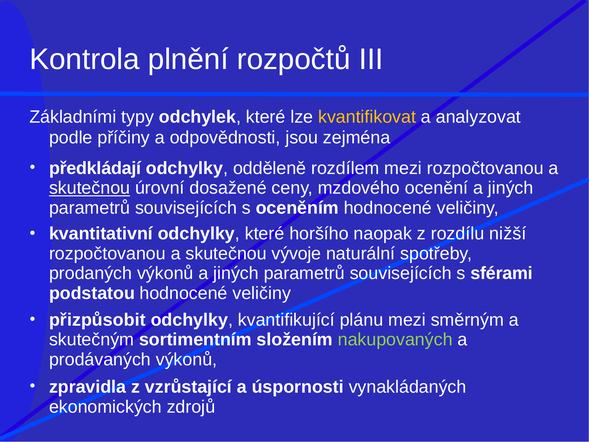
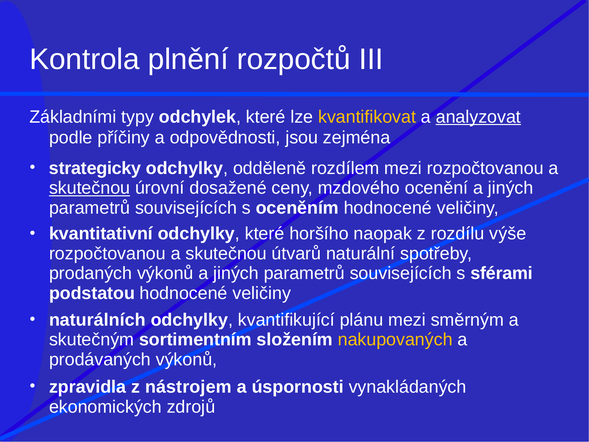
analyzovat underline: none -> present (478, 117)
předkládají: předkládají -> strategicky (95, 168)
nižší: nižší -> výše (508, 234)
vývoje: vývoje -> útvarů (296, 253)
přizpůsobit: přizpůsobit -> naturálních (97, 320)
nakupovaných colour: light green -> yellow (395, 339)
vzrůstající: vzrůstající -> nástrojem (188, 387)
